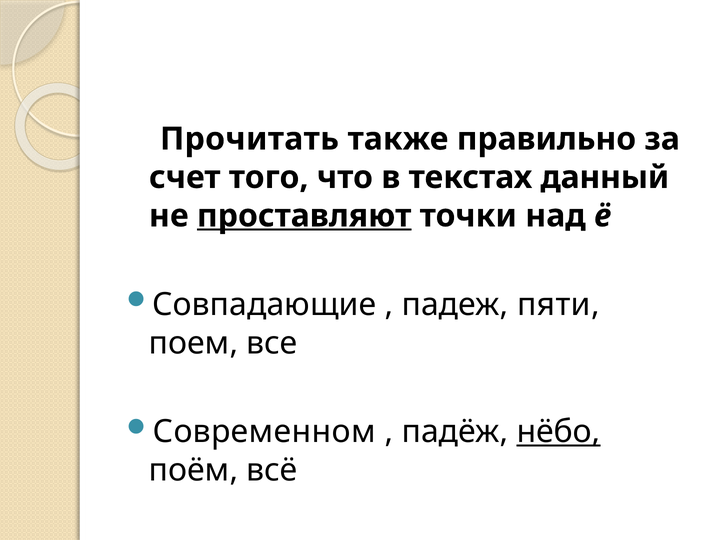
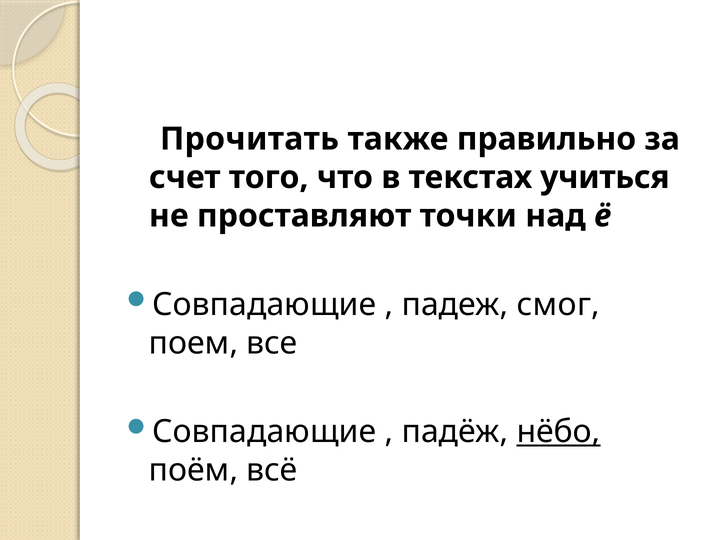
данный: данный -> учиться (605, 177)
проставляют underline: present -> none (304, 216)
пяти: пяти -> смог (558, 305)
Современном: Современном -> Совпадающие (264, 432)
